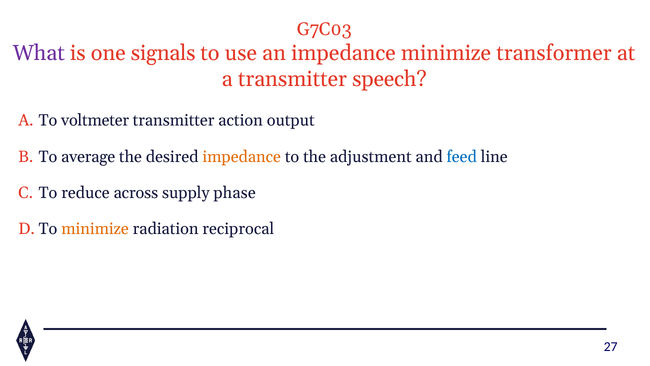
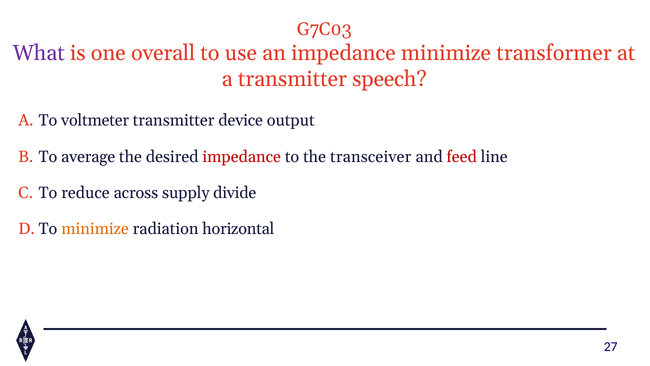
signals: signals -> overall (163, 53)
action: action -> device (241, 120)
impedance colour: orange -> red (242, 156)
adjustment: adjustment -> transceiver (371, 156)
feed colour: blue -> red (462, 156)
phase: phase -> divide (235, 193)
reciprocal: reciprocal -> horizontal (238, 229)
